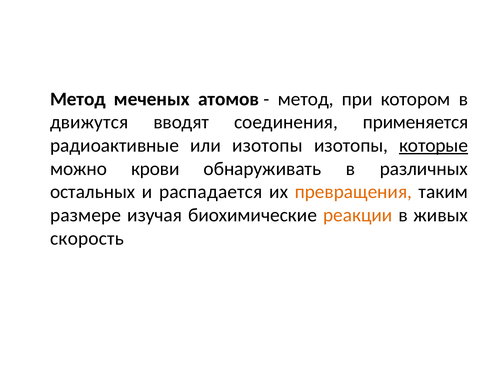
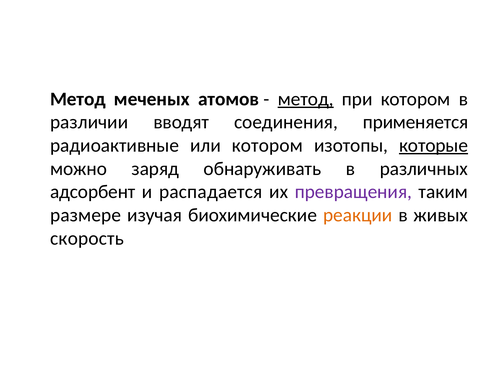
метод underline: none -> present (306, 99)
движутся: движутся -> различии (89, 122)
или изотопы: изотопы -> котором (267, 146)
крови: крови -> заряд (155, 169)
остальных: остальных -> адсорбент (93, 192)
превращения colour: orange -> purple (353, 192)
